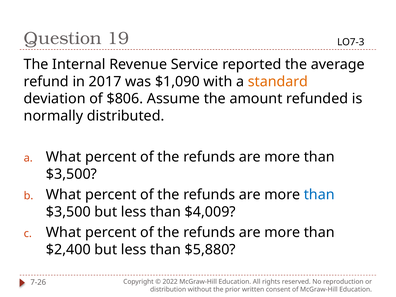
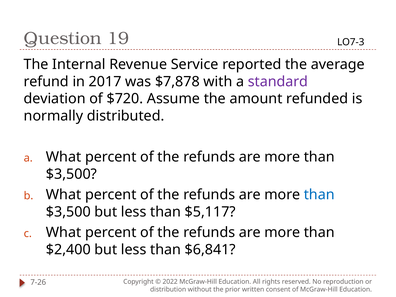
$1,090: $1,090 -> $7,878 (177, 82)
standard colour: orange -> purple (278, 82)
$806: $806 -> $720 (125, 99)
$4,009: $4,009 -> $5,117 (210, 212)
$5,880: $5,880 -> $6,841 (210, 250)
